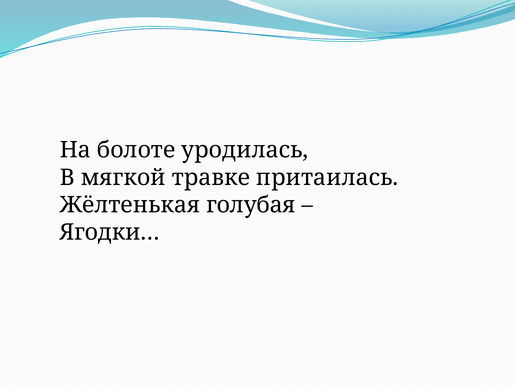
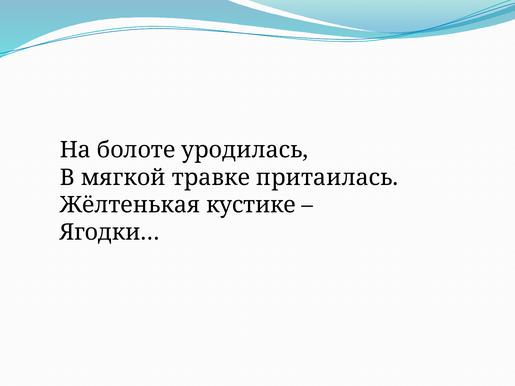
голубая: голубая -> кустике (251, 205)
